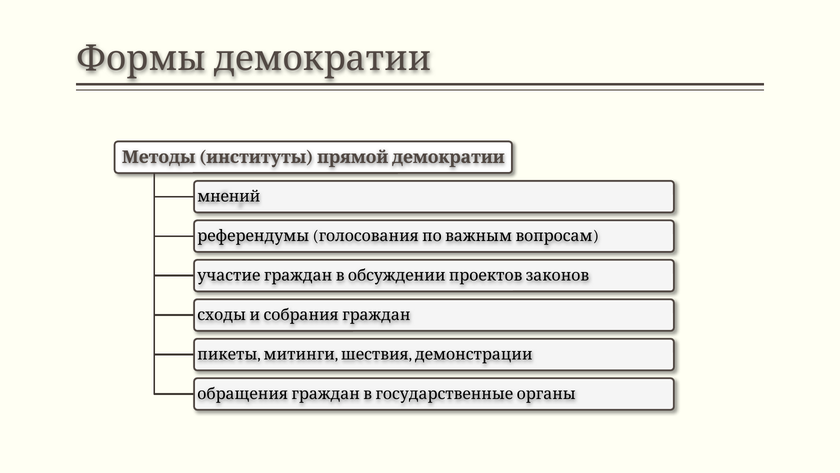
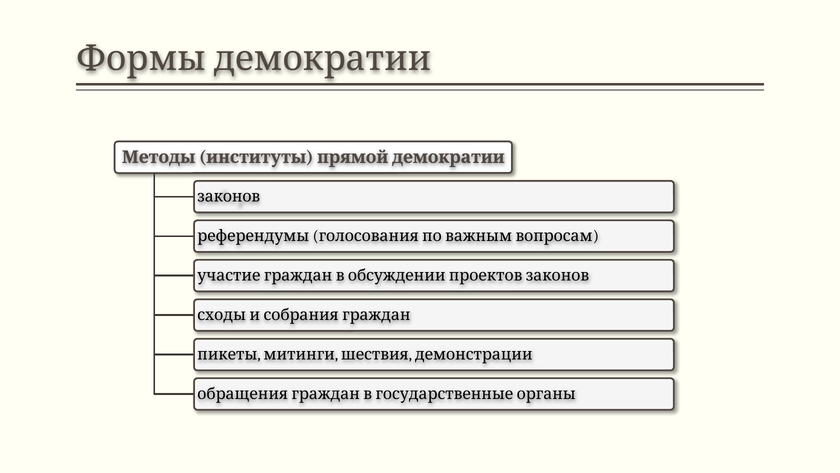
мнений: мнений -> законов (229, 196)
